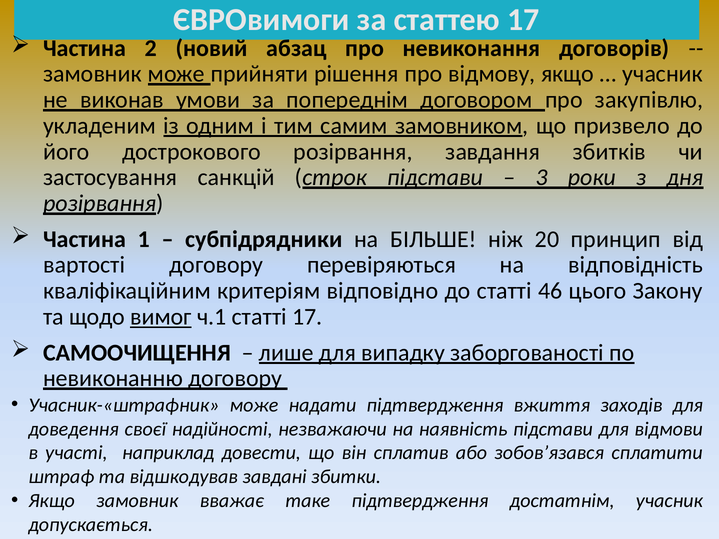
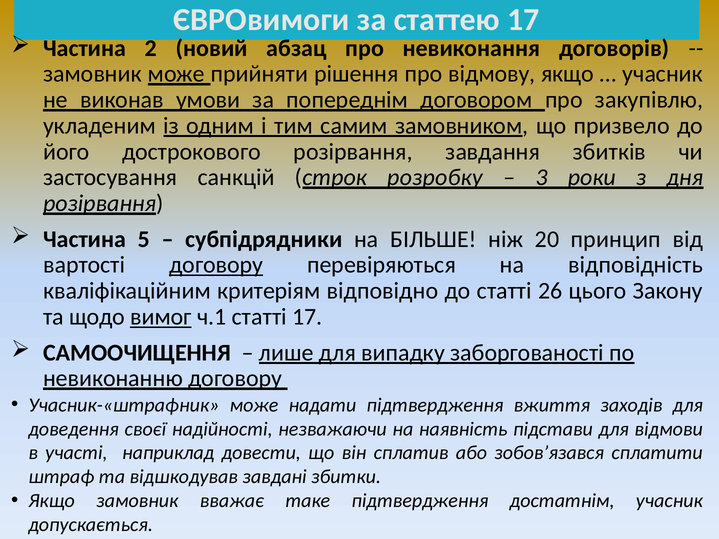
строк підстави: підстави -> розробку (435, 178)
1: 1 -> 5 (144, 239)
договору underline: none -> present (216, 265)
46: 46 -> 26 (550, 291)
